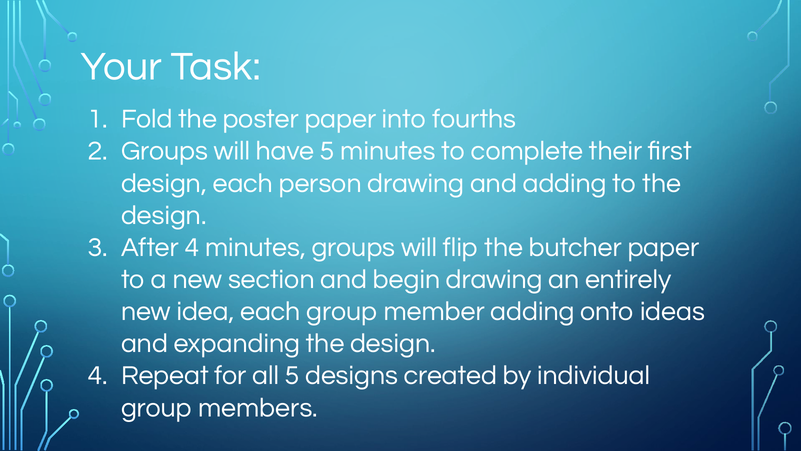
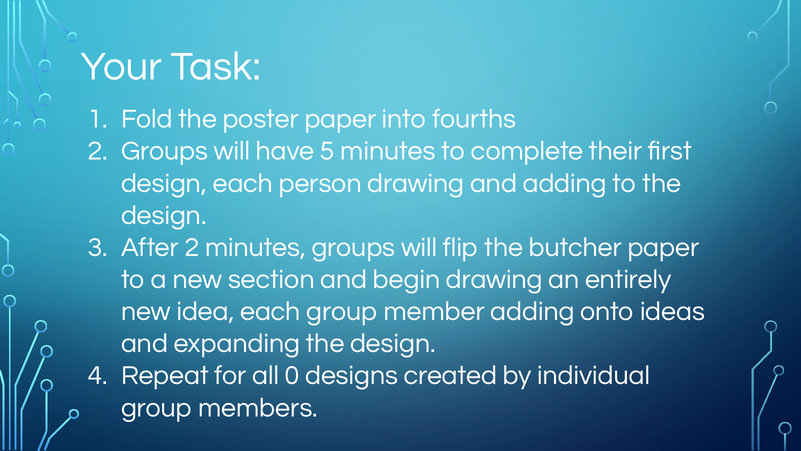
After 4: 4 -> 2 (192, 247)
all 5: 5 -> 0 (292, 375)
